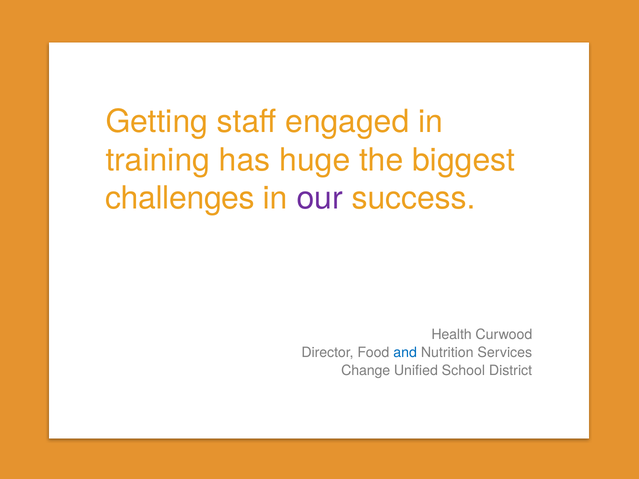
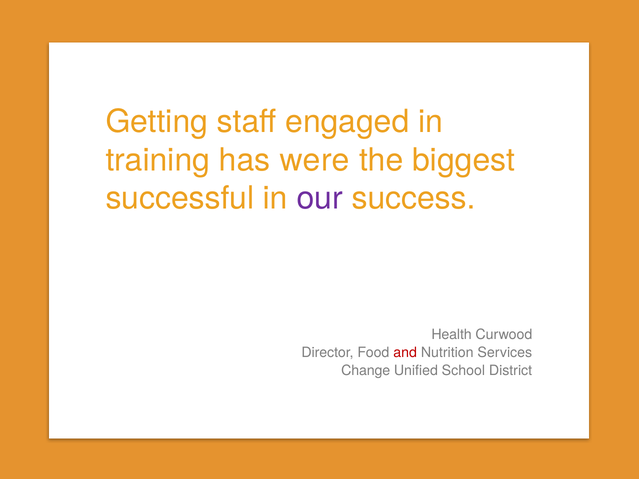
huge: huge -> were (315, 160)
challenges: challenges -> successful (180, 198)
and colour: blue -> red (405, 353)
